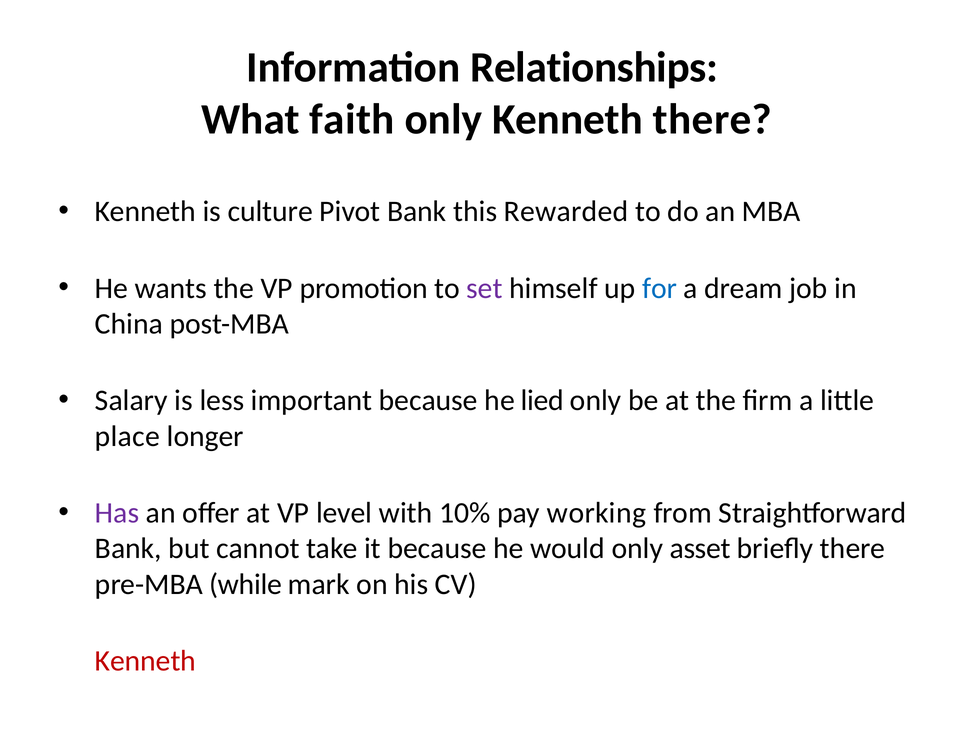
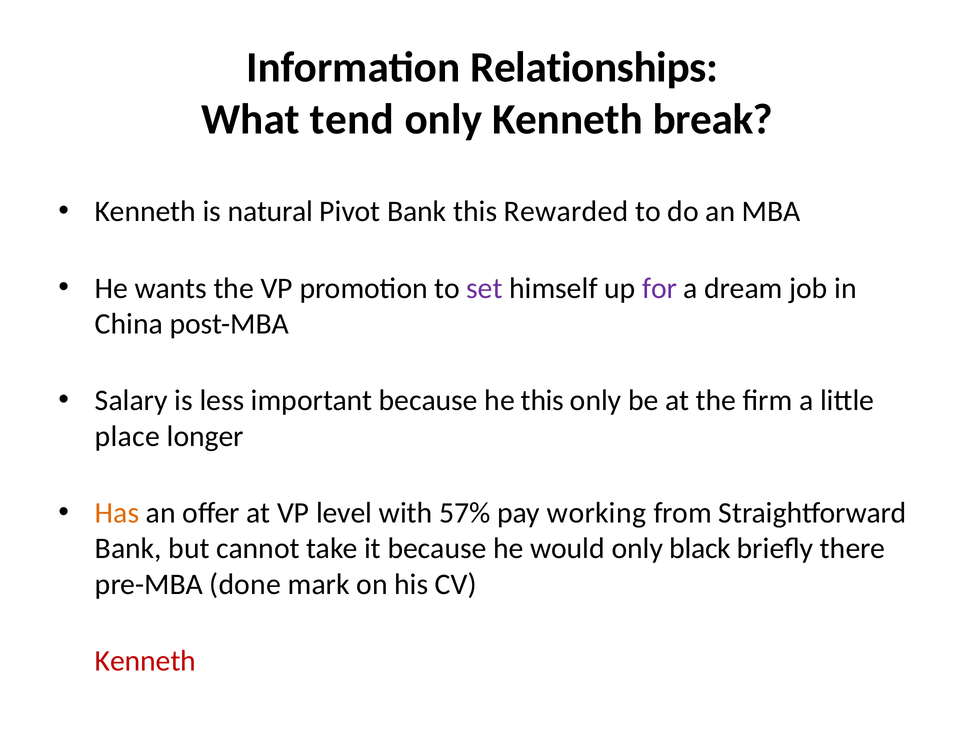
faith: faith -> tend (352, 119)
Kenneth there: there -> break (713, 119)
culture: culture -> natural (270, 211)
for colour: blue -> purple (660, 288)
he lied: lied -> this (542, 400)
Has colour: purple -> orange (117, 512)
10%: 10% -> 57% (465, 512)
asset: asset -> black (700, 548)
while: while -> done (245, 584)
